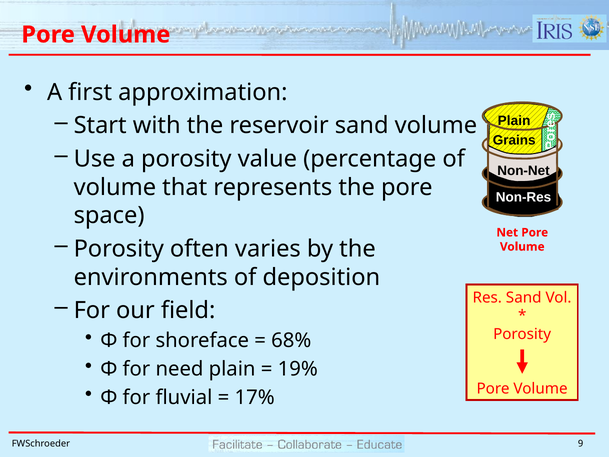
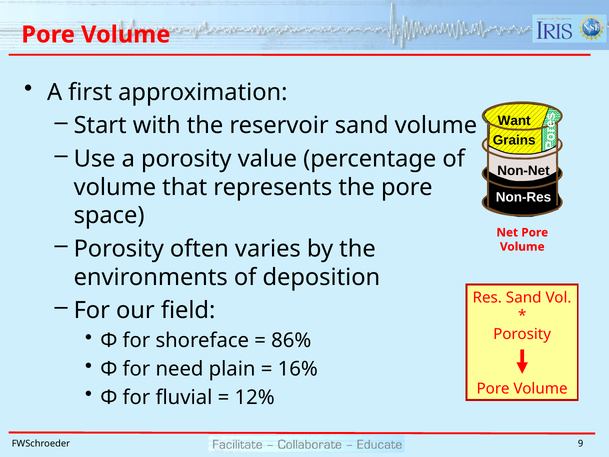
Plain: Plain -> Want (514, 121)
68%: 68% -> 86% (291, 341)
19%: 19% -> 16% (298, 369)
17%: 17% -> 12% (255, 397)
